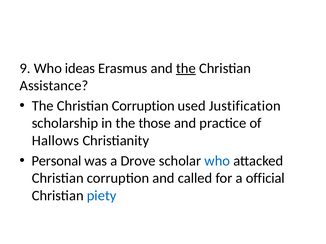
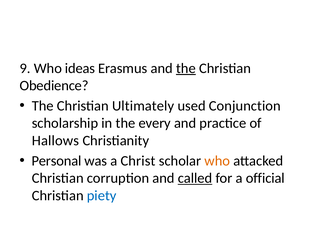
Assistance: Assistance -> Obedience (54, 86)
The Christian Corruption: Corruption -> Ultimately (143, 106)
Justification: Justification -> Conjunction (245, 106)
those: those -> every (155, 123)
Drove: Drove -> Christ (138, 161)
who colour: blue -> orange (217, 161)
called underline: none -> present (195, 179)
